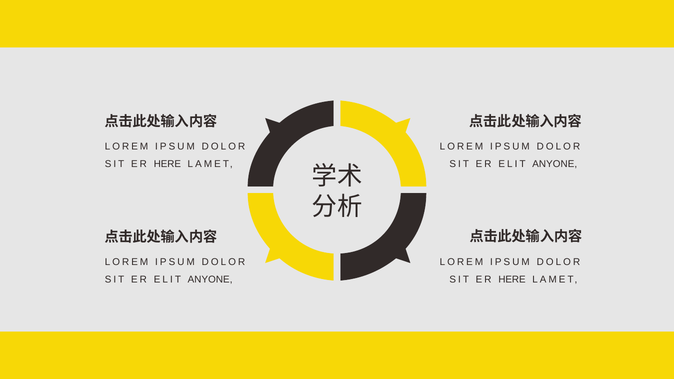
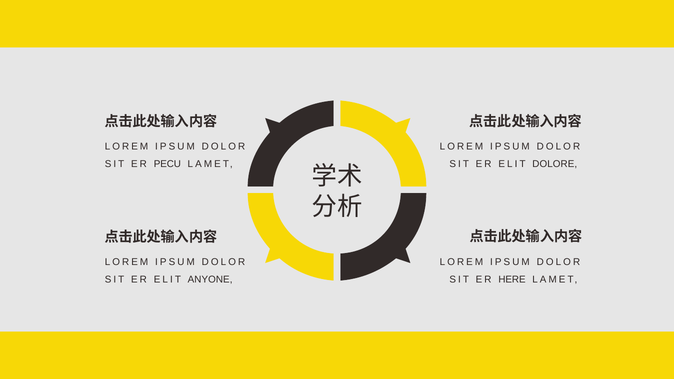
HERE: HERE -> PECU (167, 164)
ANYONE: ANYONE -> DOLORE (555, 164)
